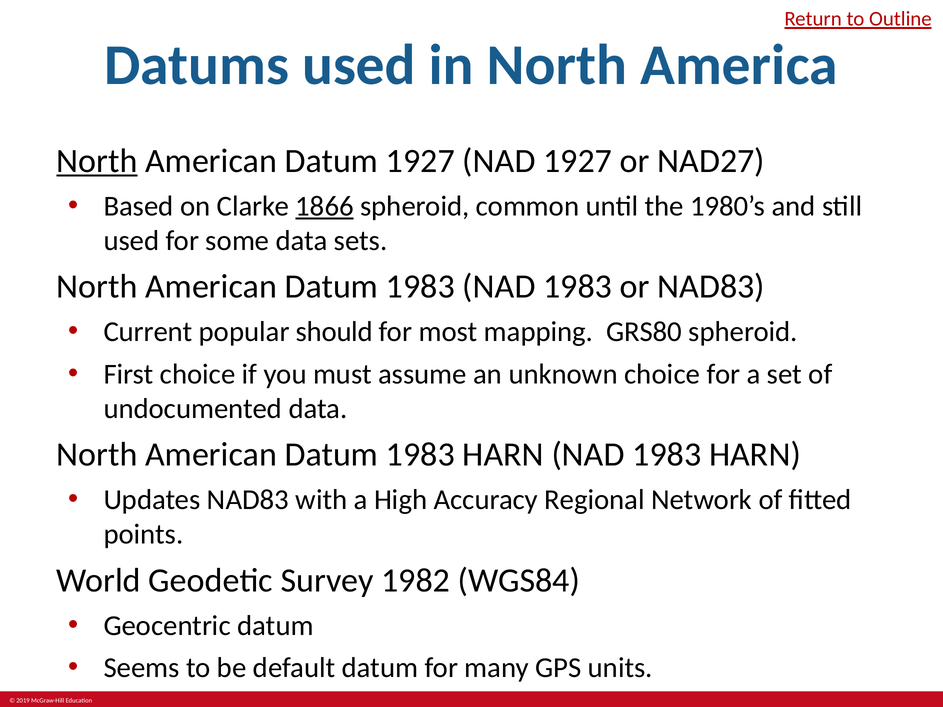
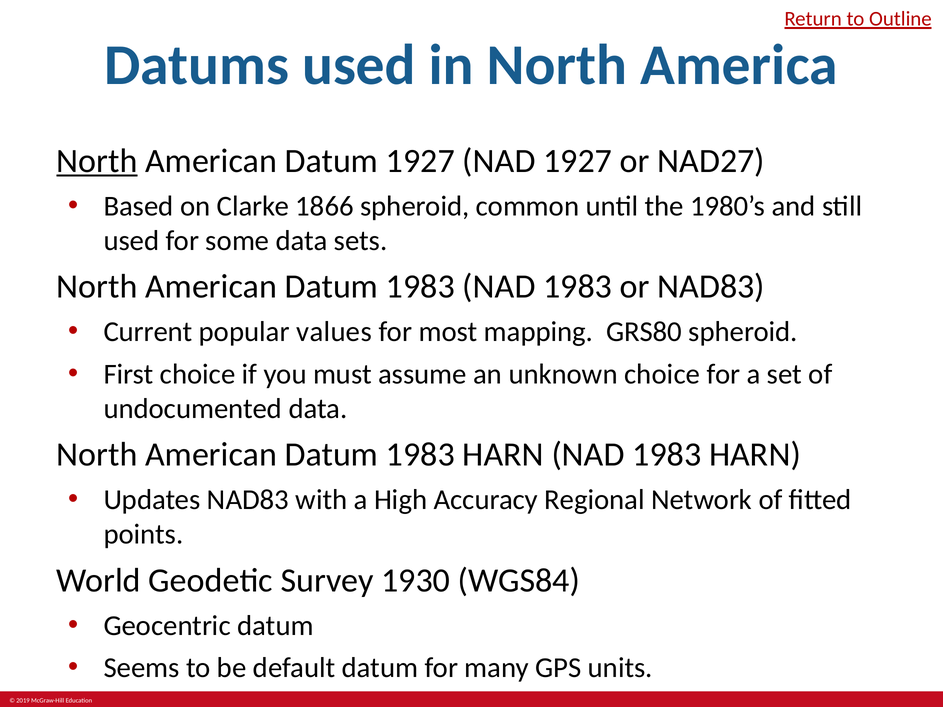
1866 underline: present -> none (325, 206)
should: should -> values (334, 332)
1982: 1982 -> 1930 (416, 581)
